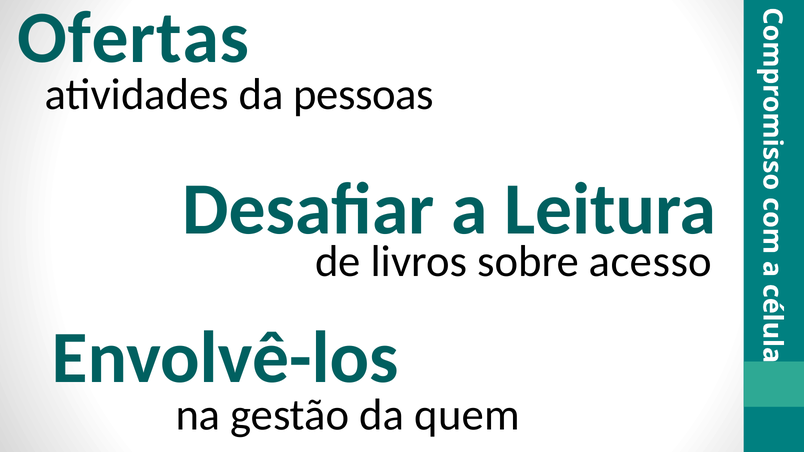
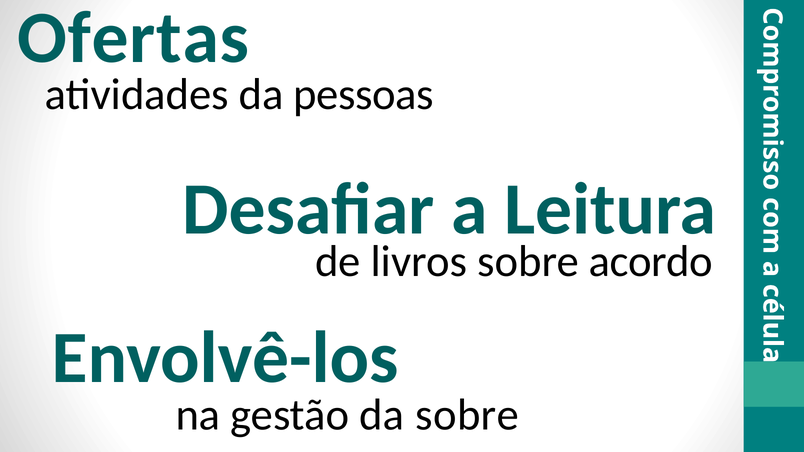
acesso: acesso -> acordo (651, 262)
da quem: quem -> sobre (467, 415)
